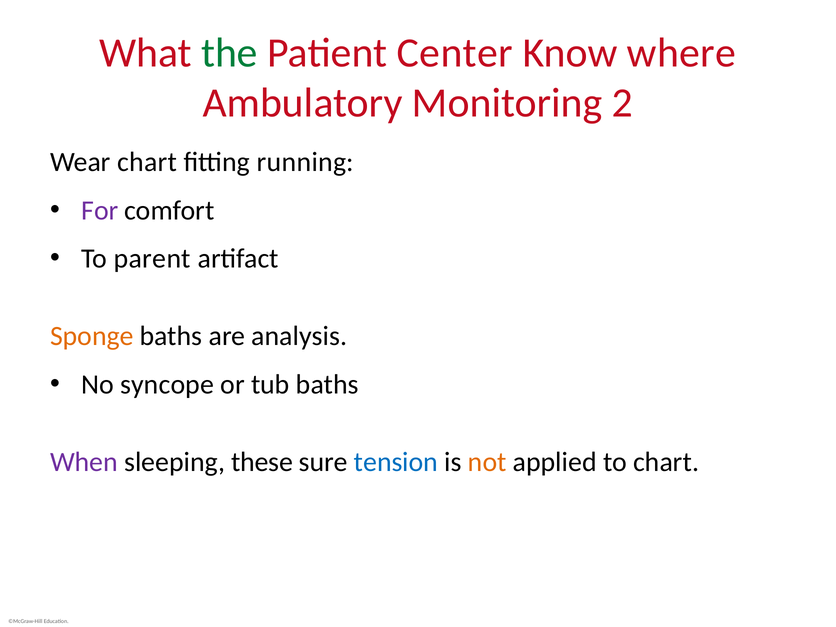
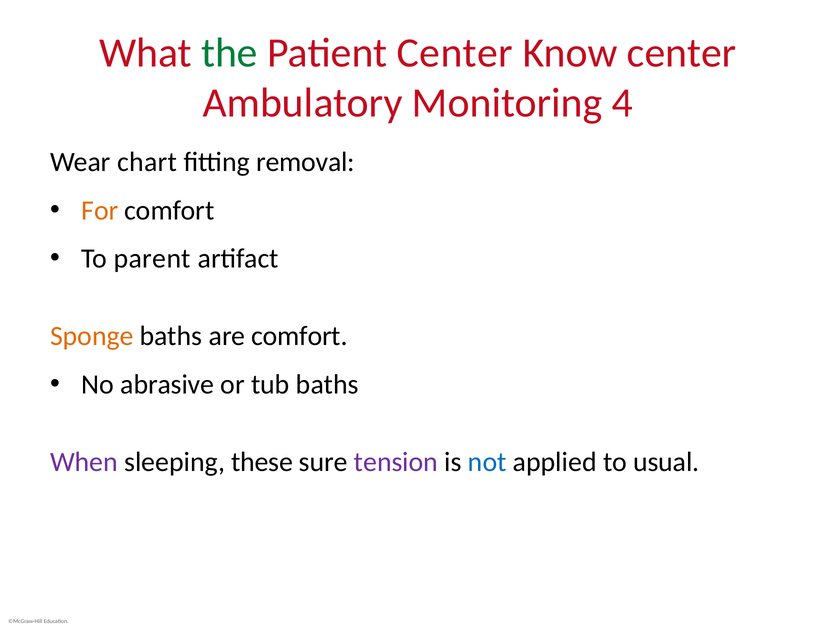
Know where: where -> center (682, 53)
2: 2 -> 4 (622, 103)
running: running -> removal (306, 162)
For colour: purple -> orange (100, 210)
are analysis: analysis -> comfort (299, 336)
syncope: syncope -> abrasive (167, 385)
tension colour: blue -> purple (396, 462)
not colour: orange -> blue (487, 462)
to chart: chart -> usual (666, 462)
